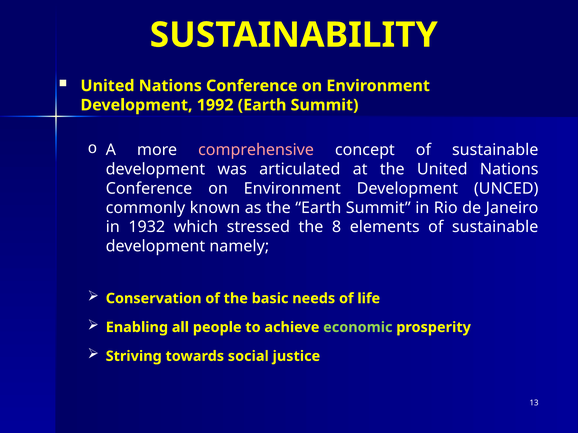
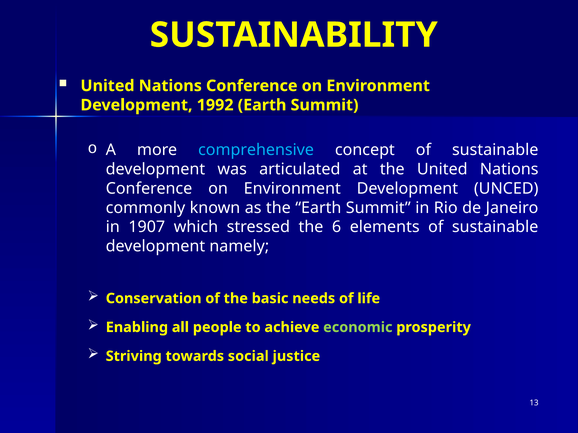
comprehensive colour: pink -> light blue (256, 150)
1932: 1932 -> 1907 (147, 227)
8: 8 -> 6 (337, 227)
